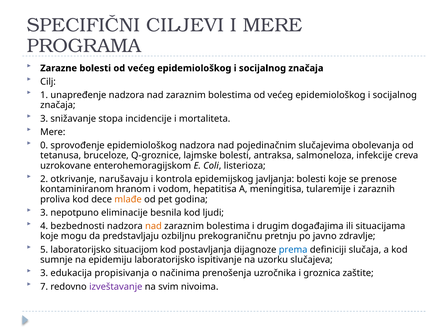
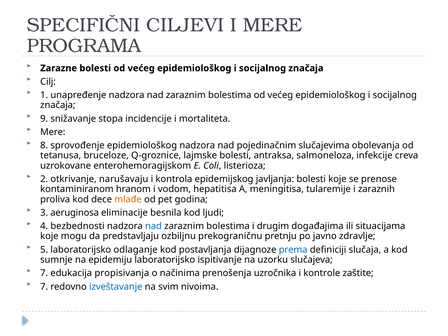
3: 3 -> 9 (44, 119)
0: 0 -> 8 (44, 145)
nepotpuno: nepotpuno -> aeruginosa (75, 213)
nad colour: orange -> blue (153, 226)
situacijom: situacijom -> odlaganje (136, 250)
3: 3 -> 7 (44, 273)
groznica: groznica -> kontrole (322, 273)
izveštavanje colour: purple -> blue (116, 287)
